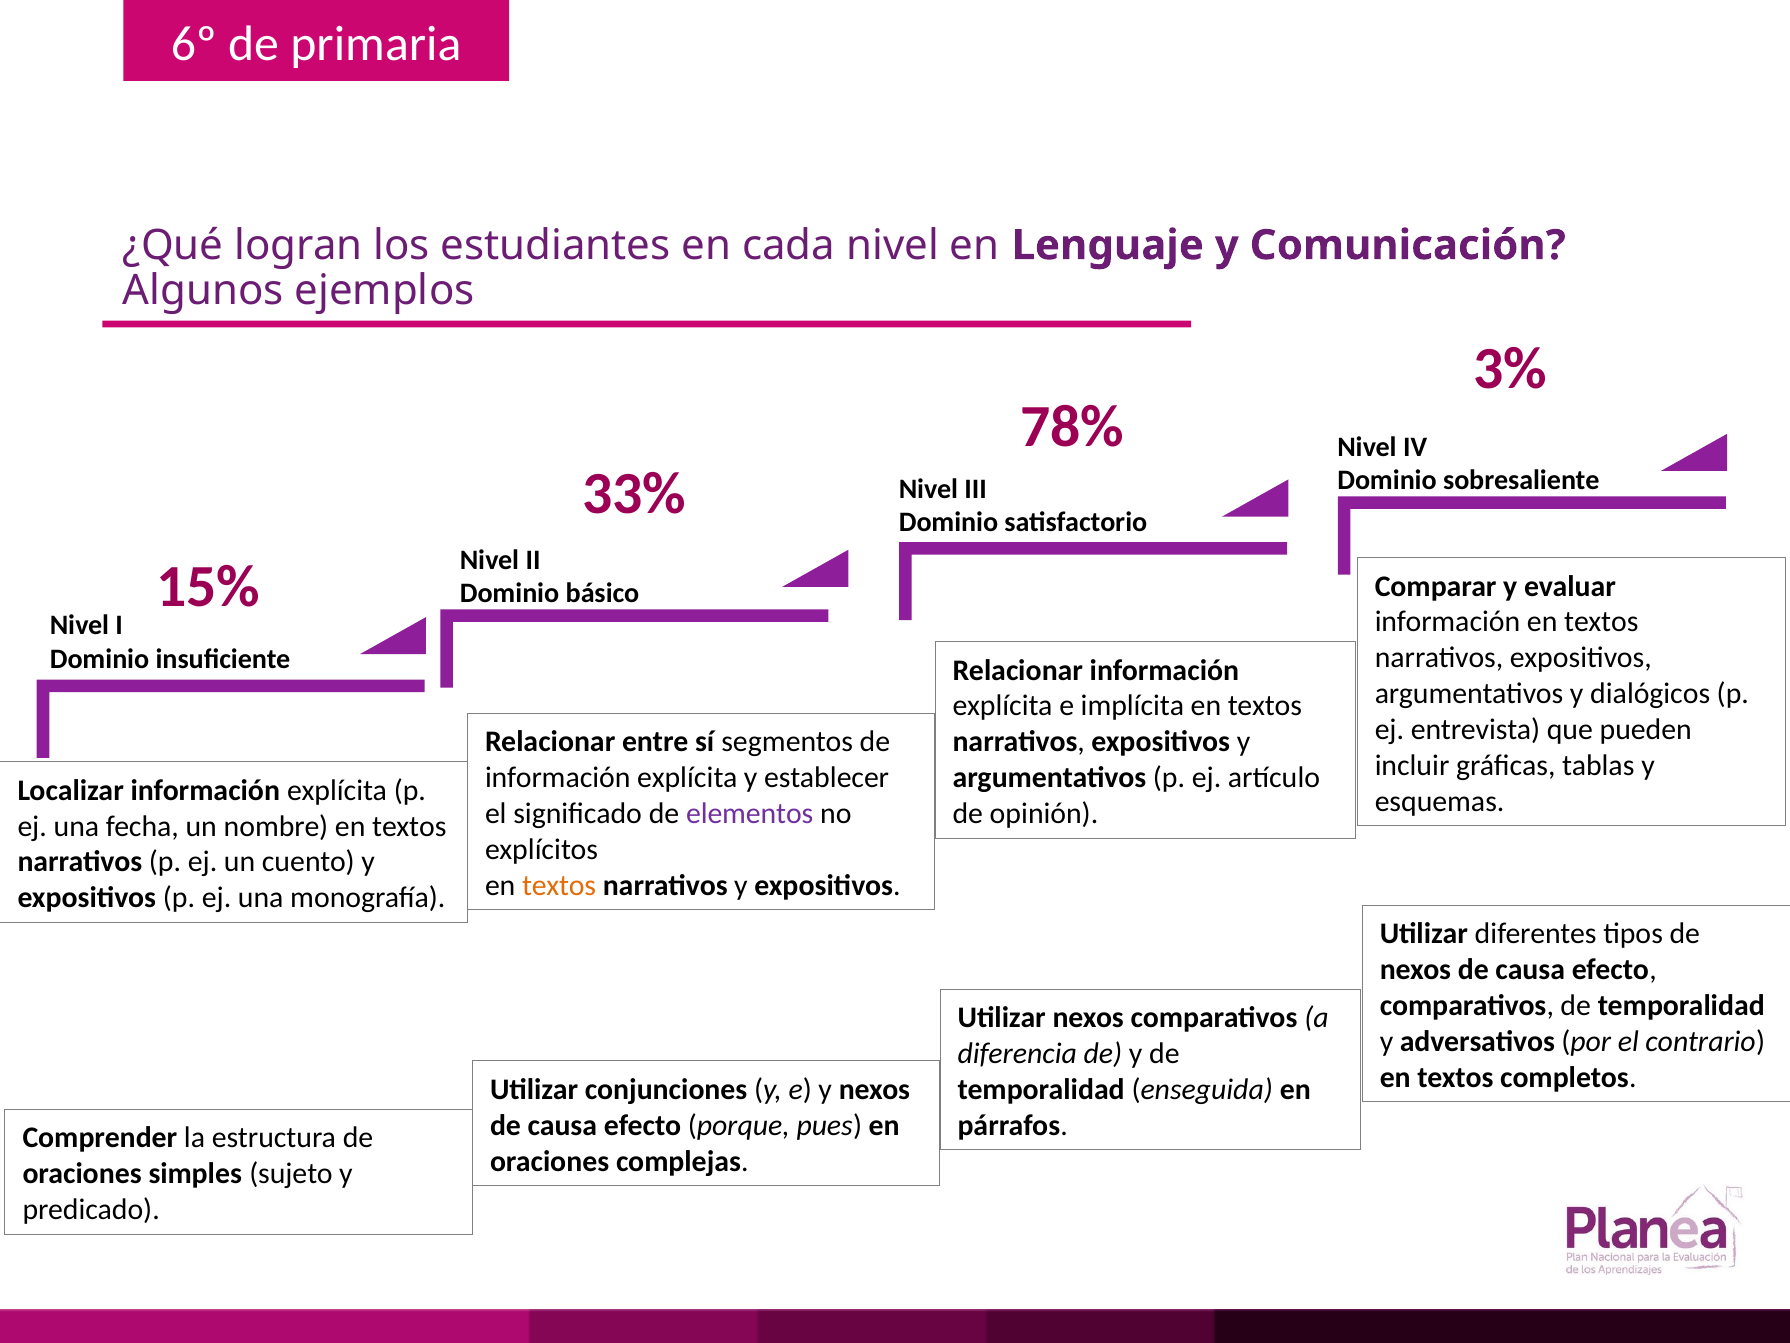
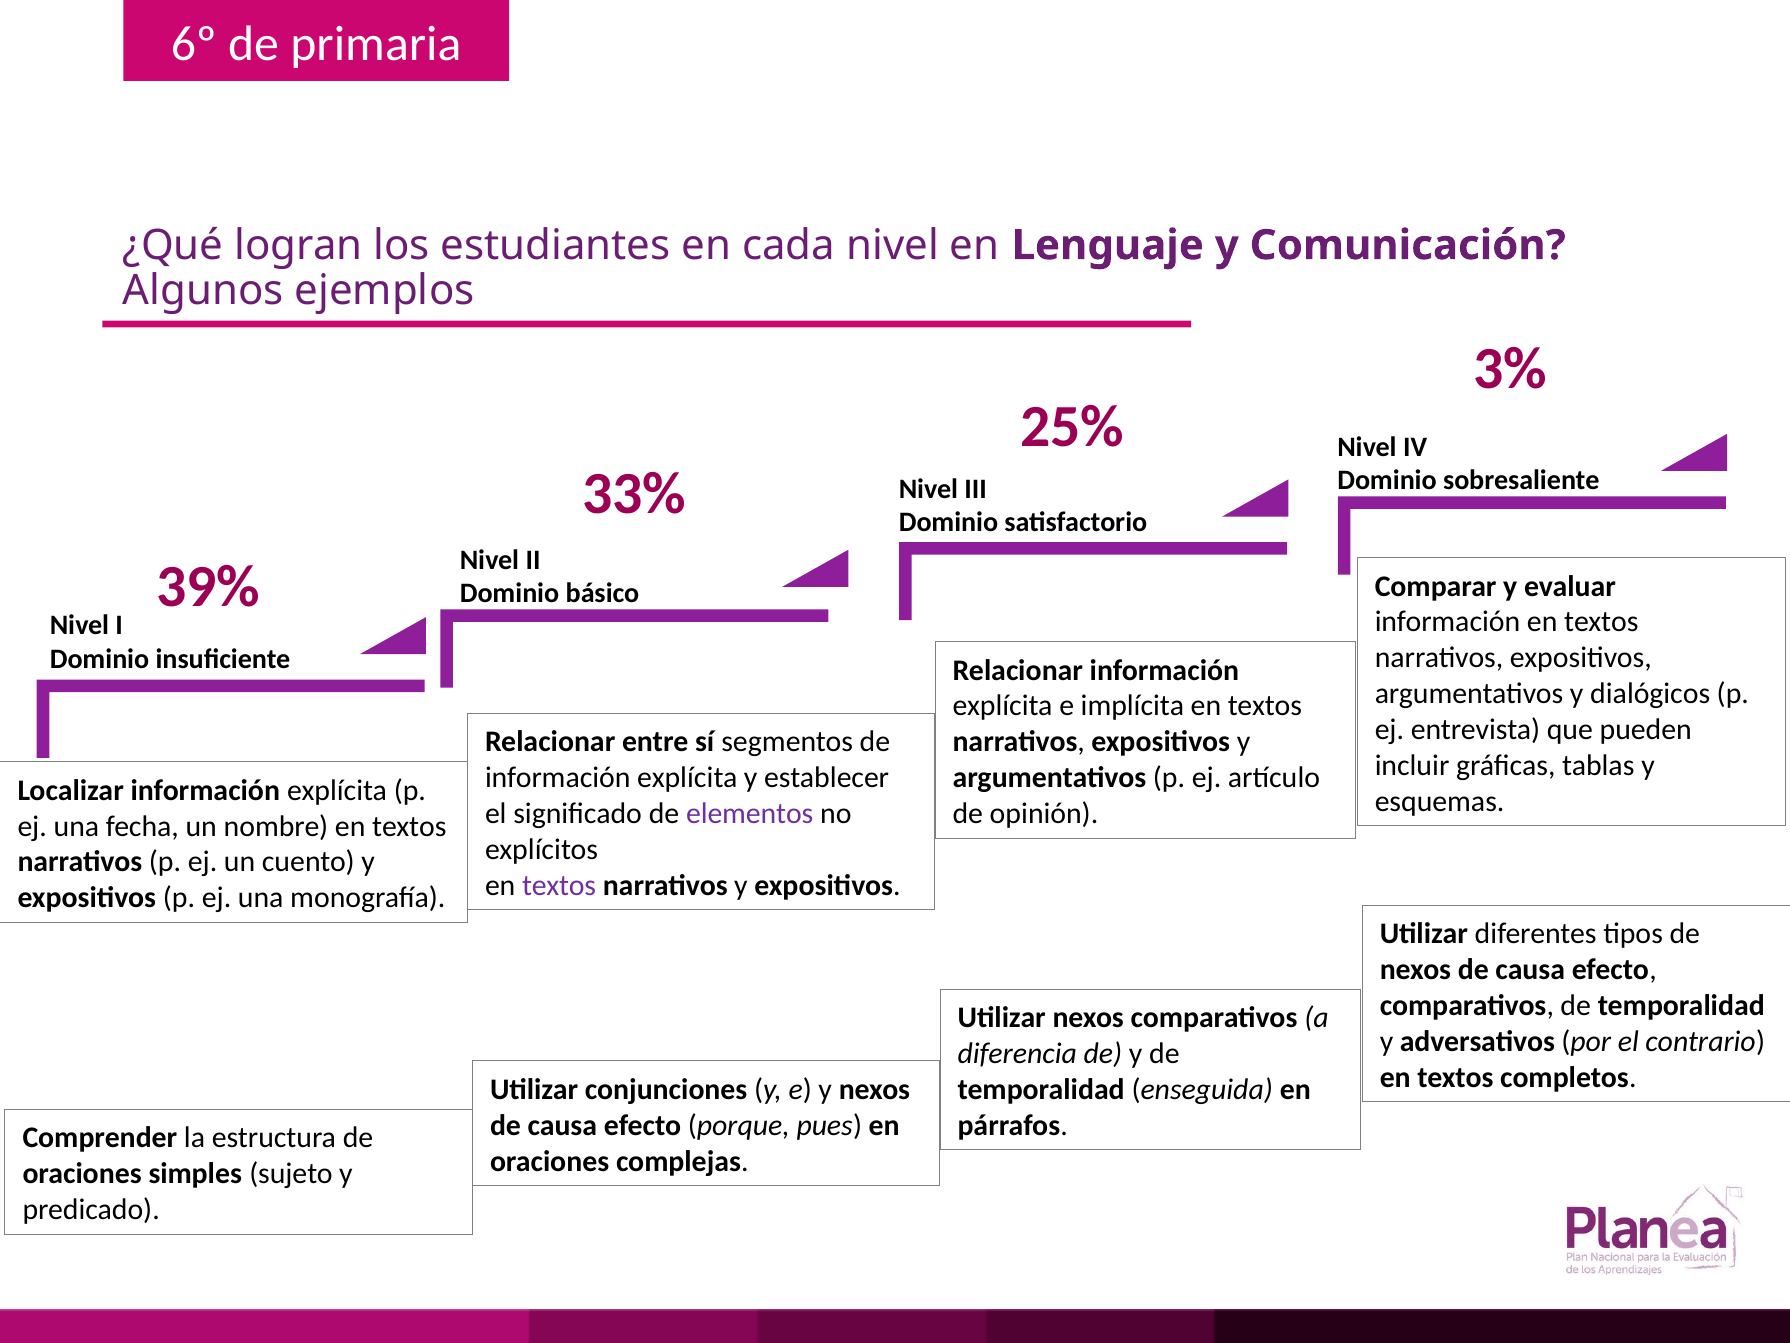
78%: 78% -> 25% (1073, 426)
15%: 15% -> 39% (208, 587)
textos colour: orange -> purple (559, 885)
